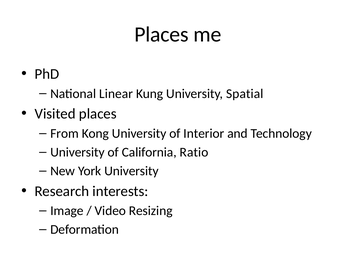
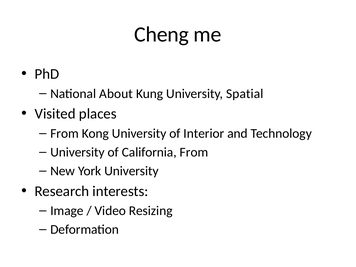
Places: Places -> Cheng (161, 34)
Linear: Linear -> About (116, 94)
California Ratio: Ratio -> From (194, 152)
